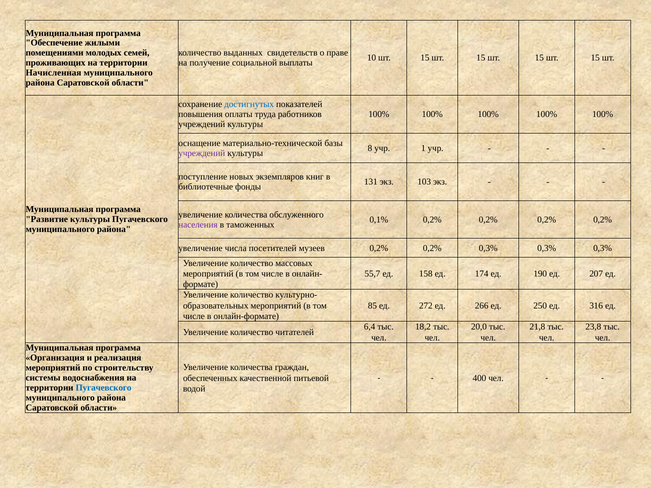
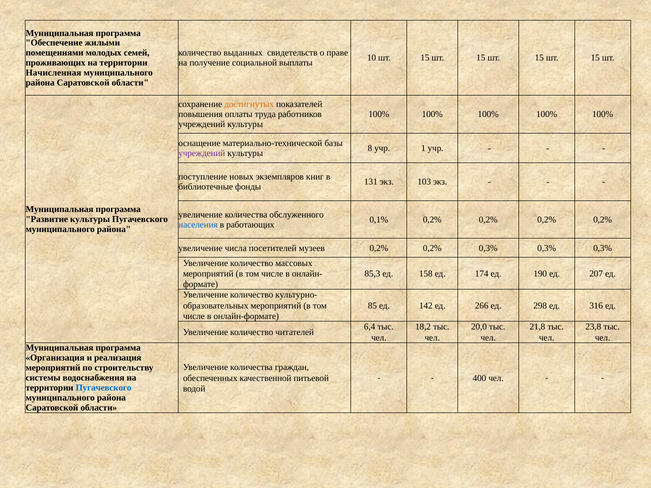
достигнутых colour: blue -> orange (249, 104)
населения colour: purple -> blue (198, 225)
таможенных: таможенных -> работающих (250, 225)
55,7: 55,7 -> 85,3 (372, 274)
272: 272 -> 142 (426, 306)
250: 250 -> 298 (540, 306)
